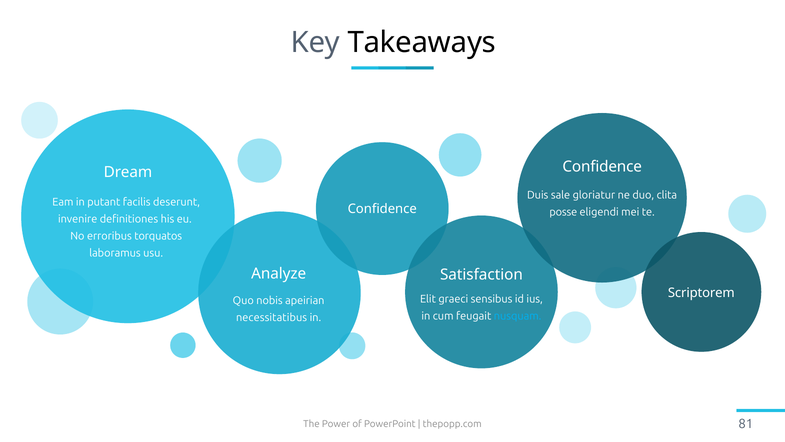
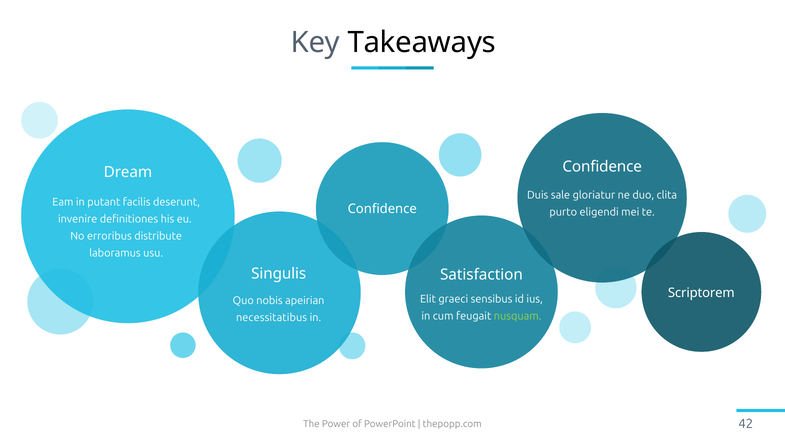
posse: posse -> purto (563, 212)
torquatos: torquatos -> distribute (158, 236)
Analyze: Analyze -> Singulis (279, 273)
nusquam colour: light blue -> light green (518, 316)
81: 81 -> 42 (746, 423)
